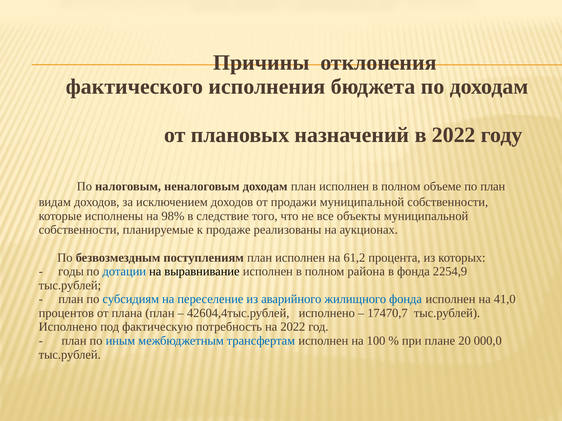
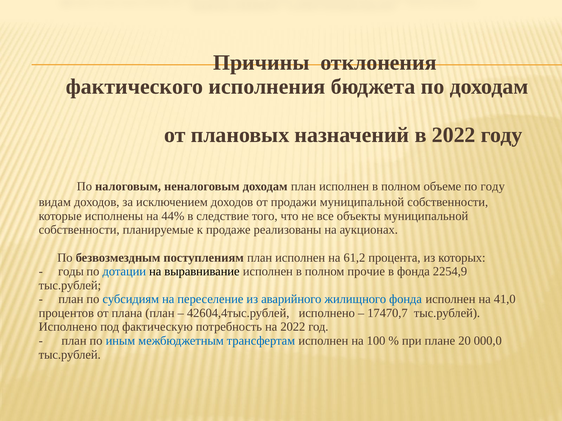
по план: план -> году (493, 187)
98%: 98% -> 44% (173, 216)
района: района -> прочие (366, 272)
